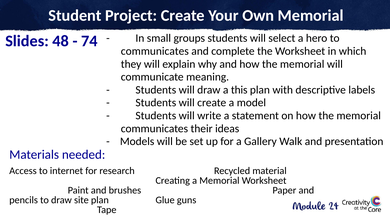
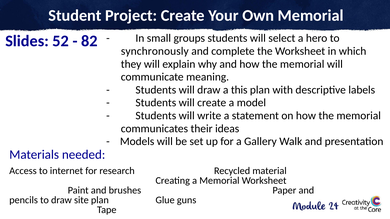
48: 48 -> 52 (61, 41)
74: 74 -> 82 (89, 41)
communicates: communicates -> synchronously (155, 51)
